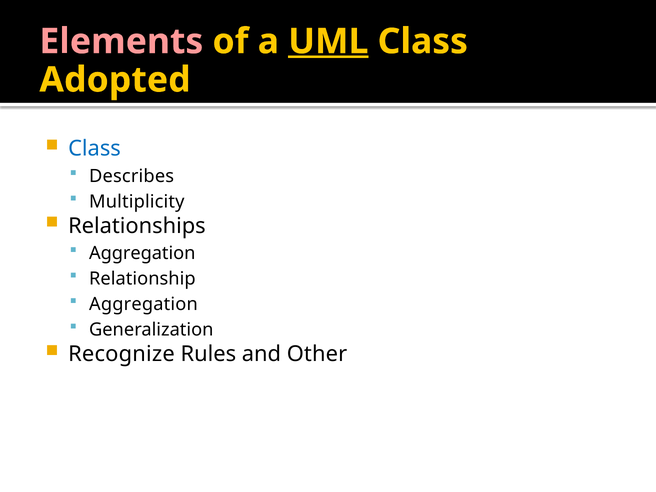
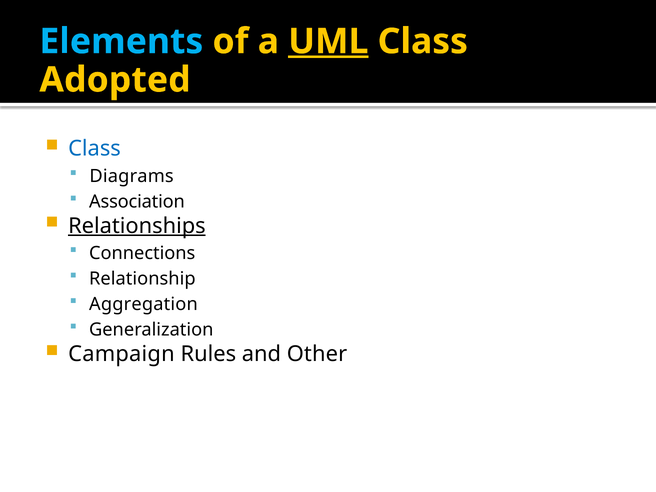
Elements colour: pink -> light blue (121, 42)
Describes: Describes -> Diagrams (132, 176)
Multiplicity: Multiplicity -> Association (137, 202)
Relationships underline: none -> present (137, 226)
Aggregation: Aggregation -> Connections (142, 253)
Recognize: Recognize -> Campaign (121, 354)
